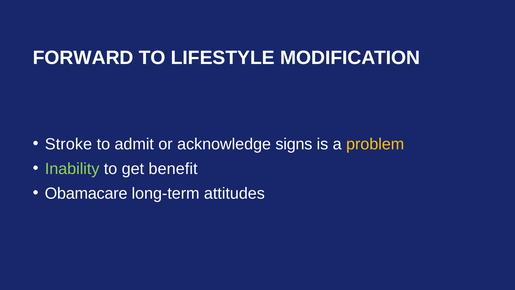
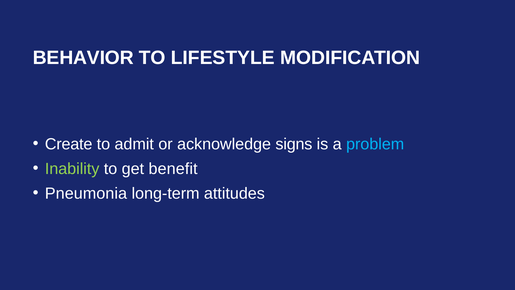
FORWARD: FORWARD -> BEHAVIOR (83, 58)
Stroke: Stroke -> Create (69, 144)
problem colour: yellow -> light blue (375, 144)
Obamacare: Obamacare -> Pneumonia (86, 193)
